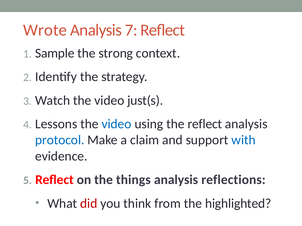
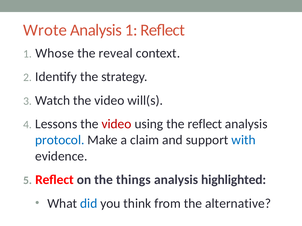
Analysis 7: 7 -> 1 (131, 30)
Sample: Sample -> Whose (55, 53)
strong: strong -> reveal (116, 53)
just(s: just(s -> will(s (145, 101)
video colour: blue -> red (117, 124)
reflections: reflections -> highlighted (234, 180)
did colour: red -> blue (89, 204)
highlighted: highlighted -> alternative (238, 204)
